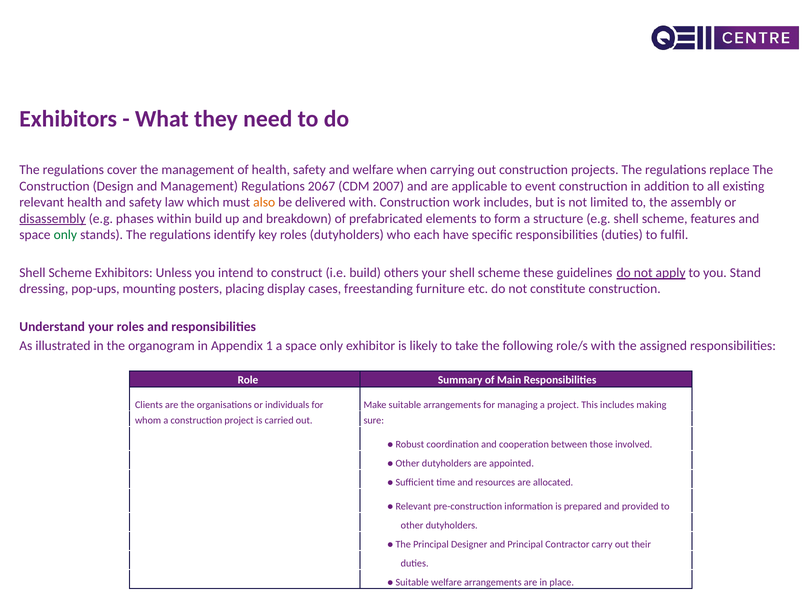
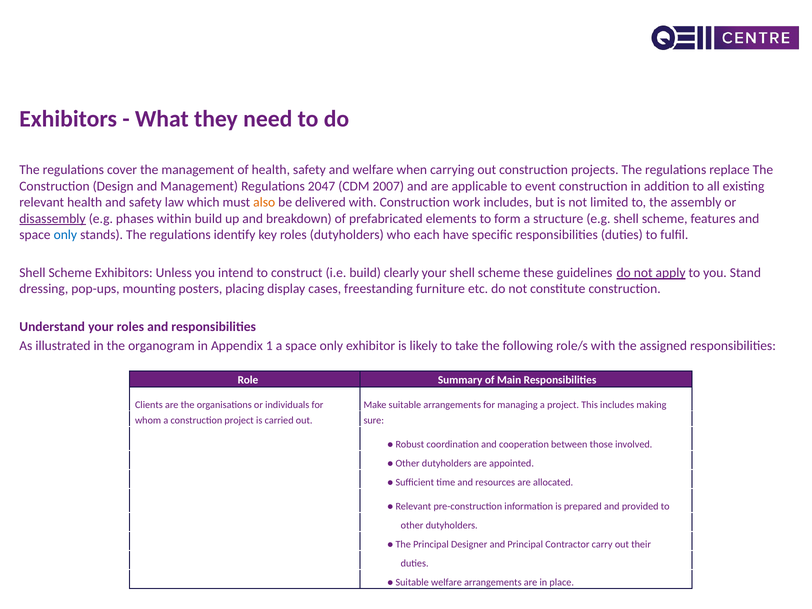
2067: 2067 -> 2047 (322, 186)
only colour: green -> blue (65, 235)
others: others -> clearly (401, 273)
